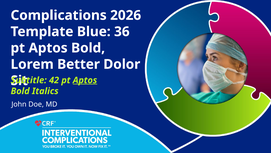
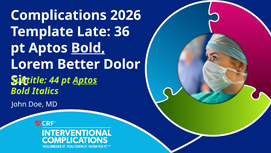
Blue: Blue -> Late (94, 32)
Bold underline: none -> present (88, 48)
42: 42 -> 44 (54, 80)
